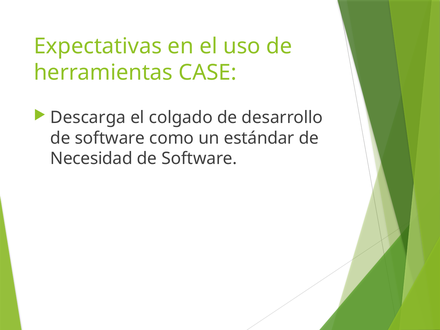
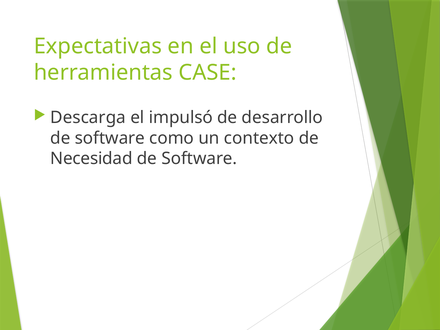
colgado: colgado -> impulsó (181, 118)
estándar: estándar -> contexto (259, 138)
